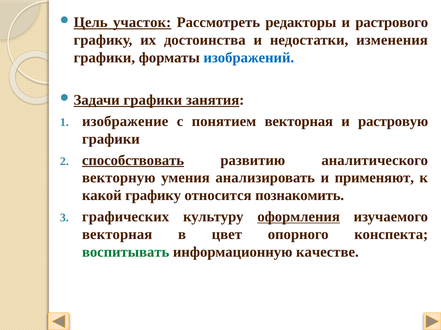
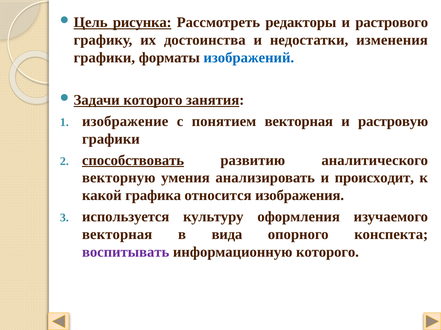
участок: участок -> рисунка (142, 22)
графики: графики -> которого (153, 100)
применяют: применяют -> происходит (374, 178)
какой графику: графику -> графика (153, 196)
познакомить: познакомить -> изображения (300, 196)
графических: графических -> используется (126, 217)
оформления underline: present -> none (299, 217)
цвет: цвет -> вида (227, 235)
воспитывать colour: green -> purple (126, 252)
информационную качестве: качестве -> которого (327, 252)
